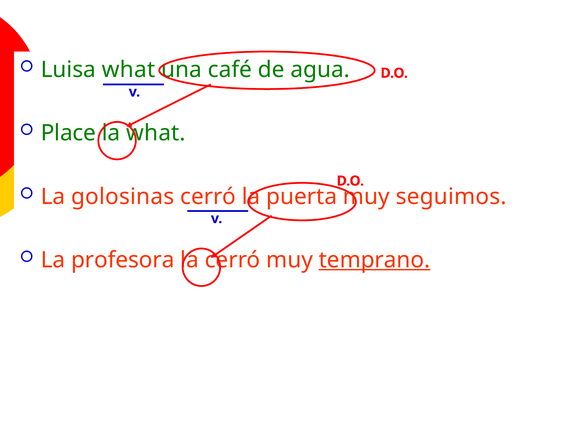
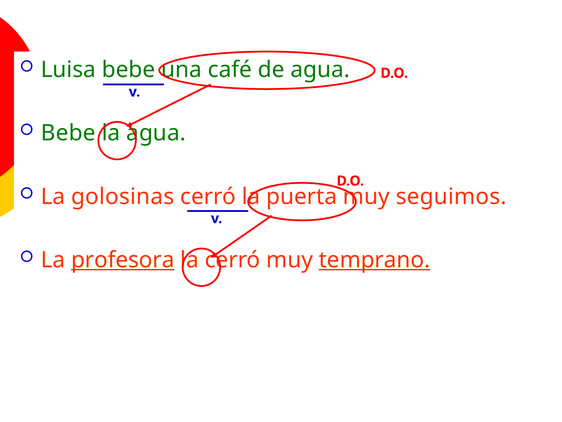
Luisa what: what -> bebe (129, 69)
Place: Place -> Bebe (68, 133)
la what: what -> agua (156, 133)
profesora underline: none -> present (123, 260)
